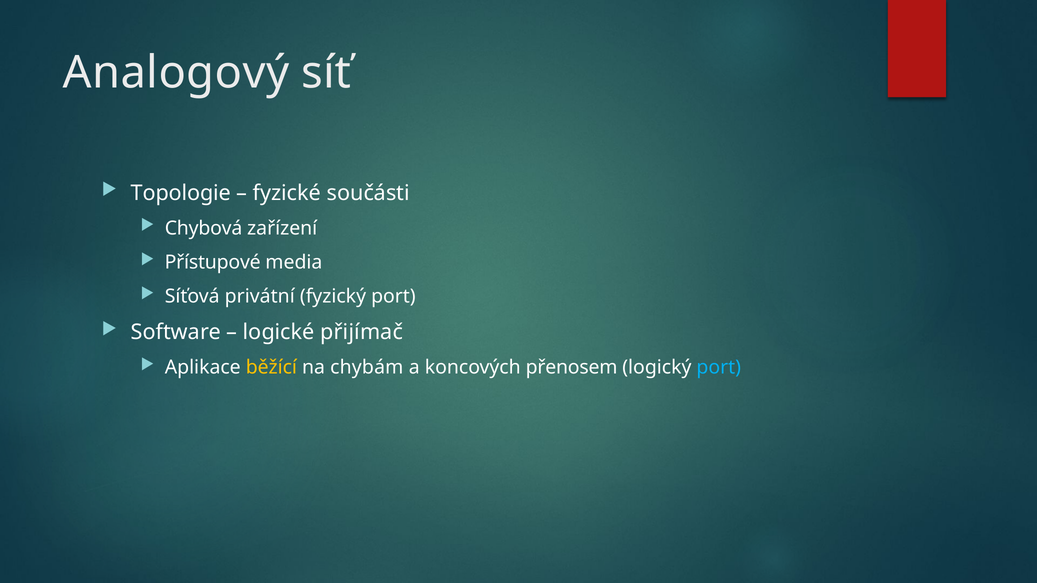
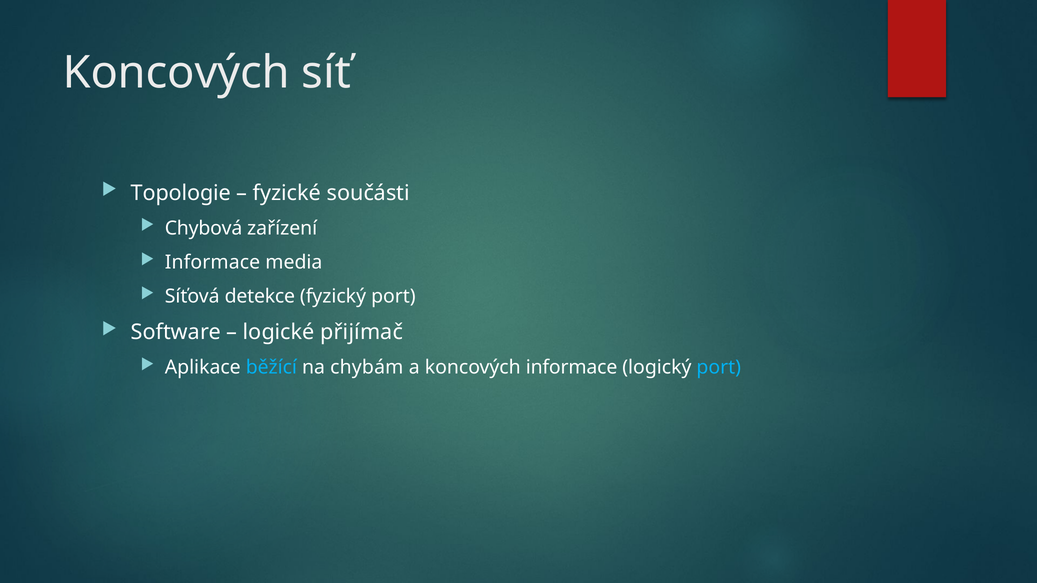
Analogový: Analogový -> Koncových (176, 73)
Přístupové: Přístupové -> Informace (213, 262)
privátní: privátní -> detekce (260, 297)
běžící colour: yellow -> light blue (271, 367)
koncových přenosem: přenosem -> informace (572, 367)
